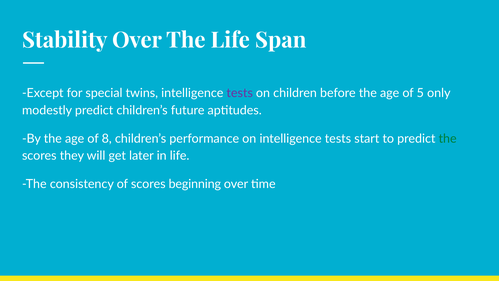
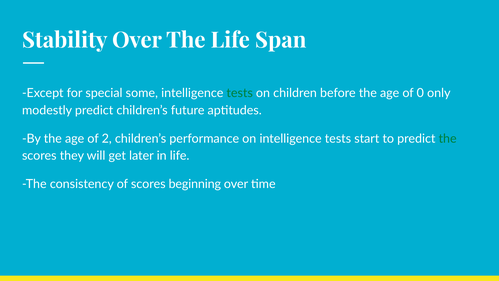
twins: twins -> some (142, 93)
tests colour: purple -> green (240, 93)
5: 5 -> 0 (420, 93)
8: 8 -> 2 (107, 138)
